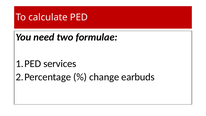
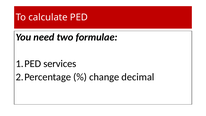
earbuds: earbuds -> decimal (138, 77)
